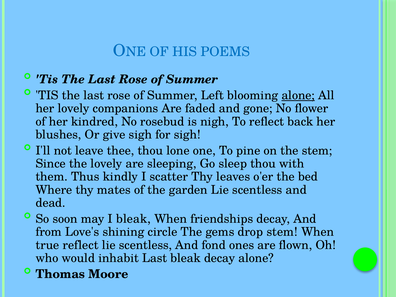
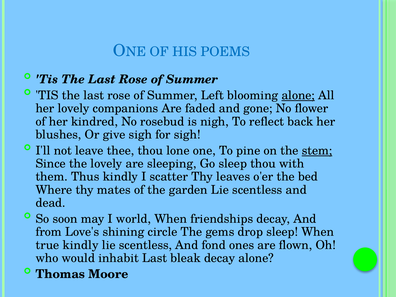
stem underline: none -> present (317, 151)
I bleak: bleak -> world (133, 219)
drop stem: stem -> sleep (282, 232)
true reflect: reflect -> kindly (81, 245)
